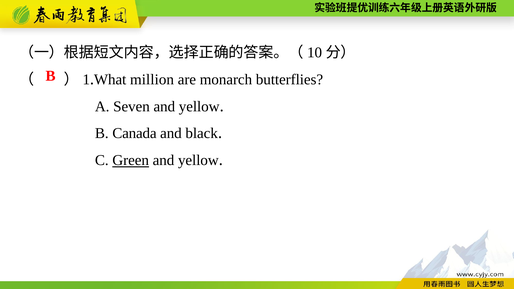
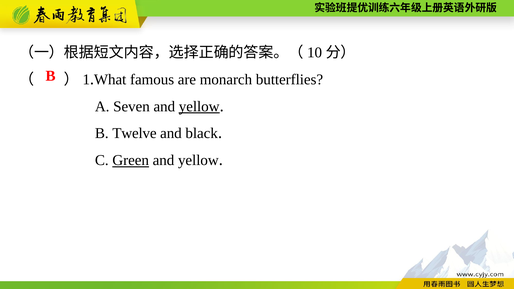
million: million -> famous (152, 79)
yellow underline: none -> present (199, 106)
Canada: Canada -> Twelve (134, 133)
